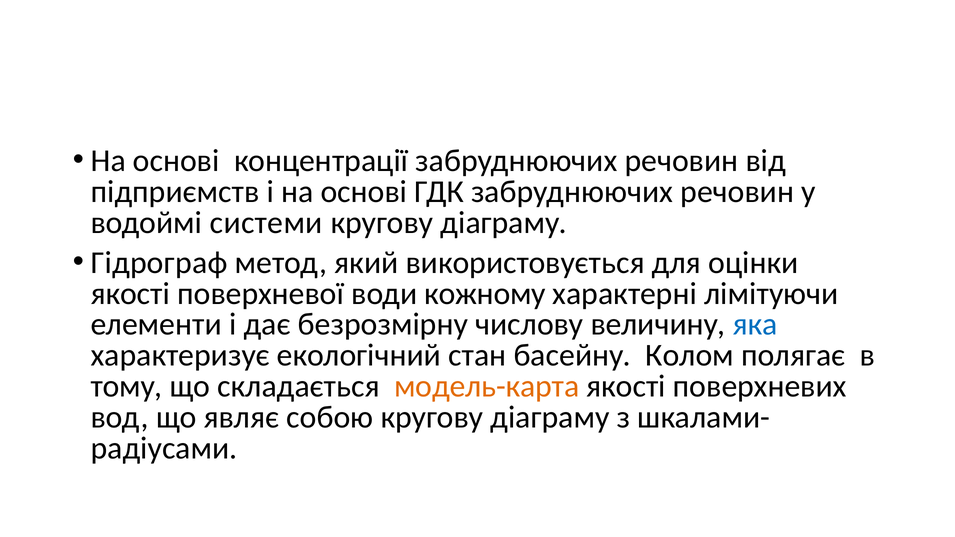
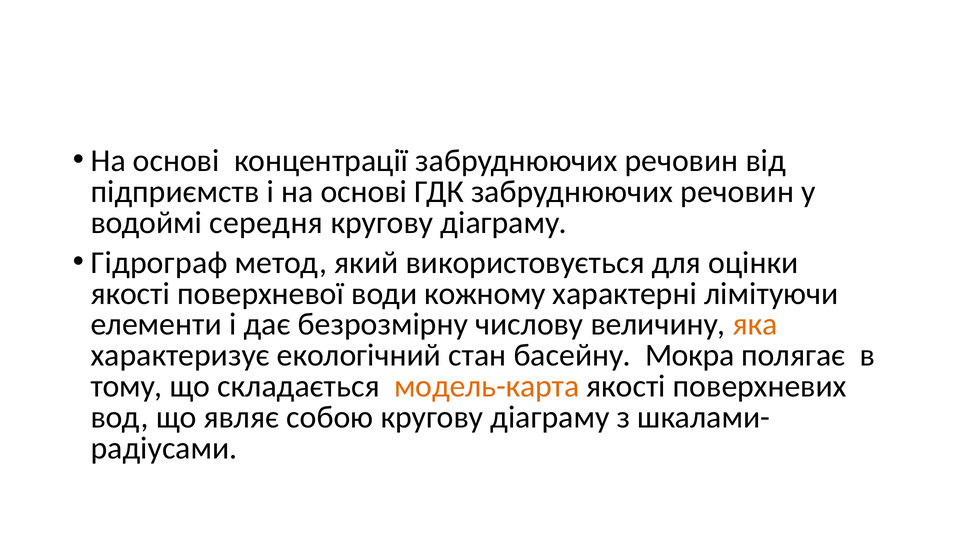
системи: системи -> середня (266, 223)
яка colour: blue -> orange (755, 325)
Колом: Колом -> Мокра (690, 356)
